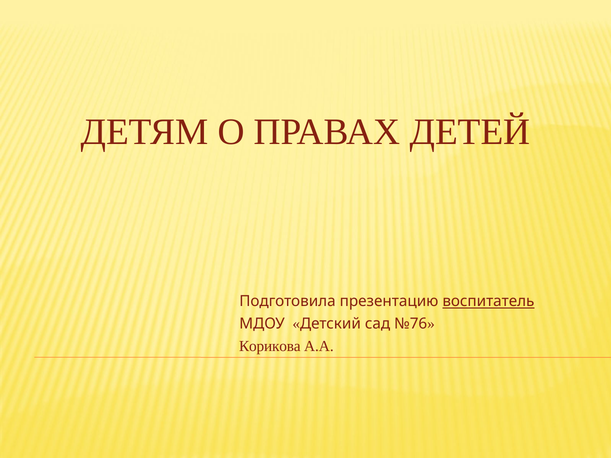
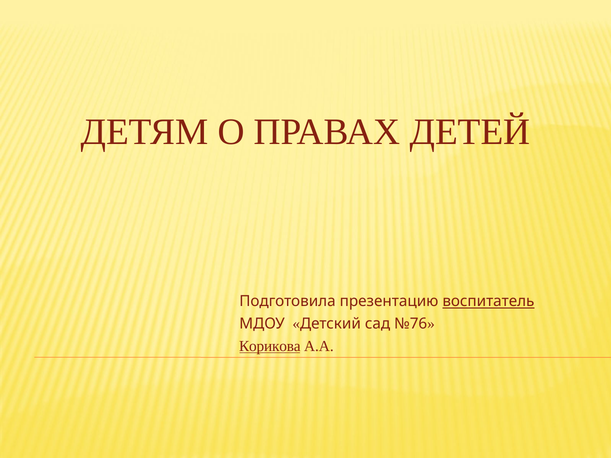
Корикова underline: none -> present (270, 346)
